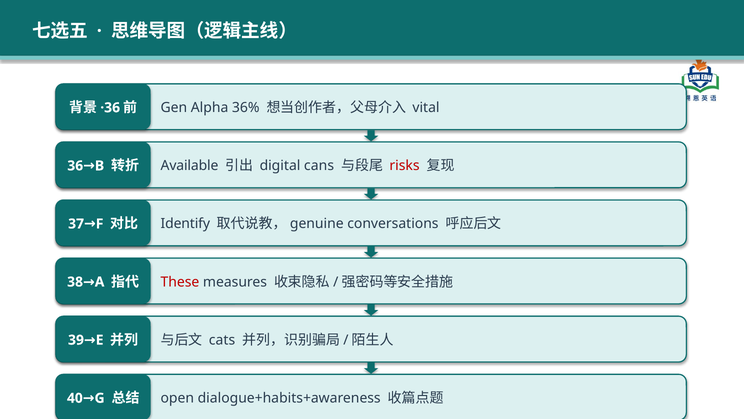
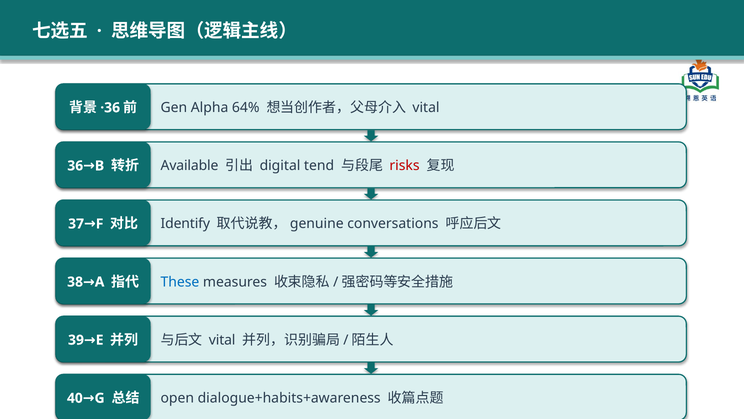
36%: 36% -> 64% (246, 108)
cans: cans -> tend (319, 166)
These colour: red -> blue (180, 282)
cats: cats -> vital (222, 340)
